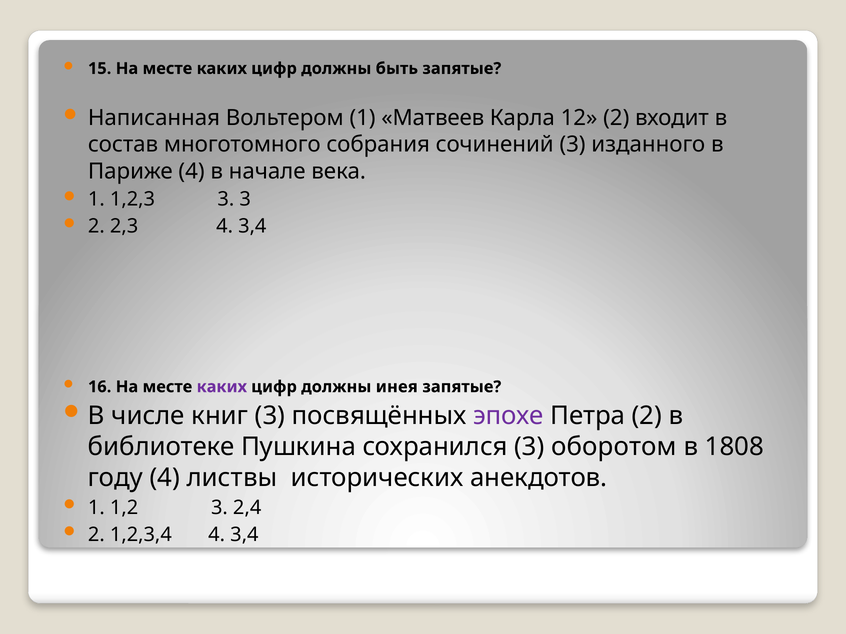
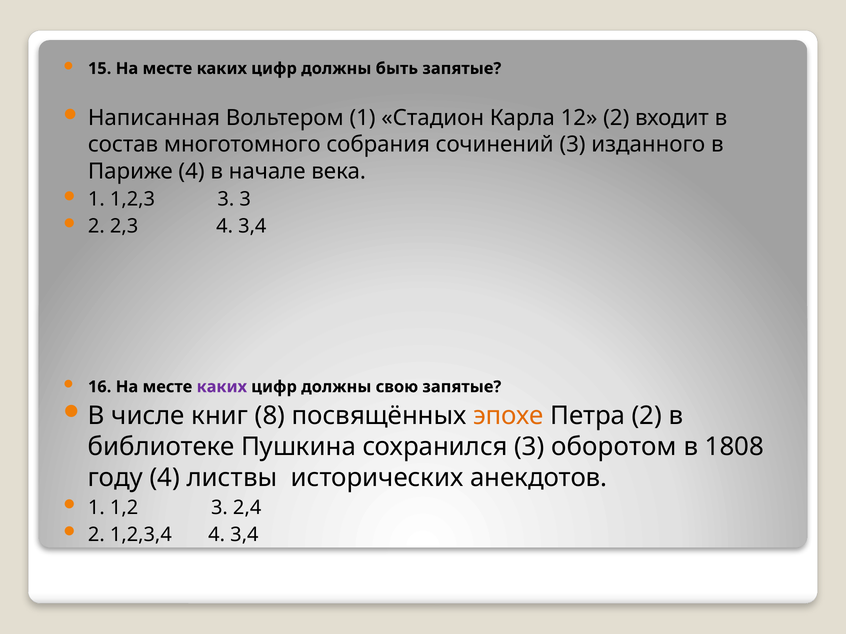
Матвеев: Матвеев -> Стадион (433, 118)
инея: инея -> свою (397, 387)
книг 3: 3 -> 8 (270, 416)
эпохе colour: purple -> orange (509, 416)
